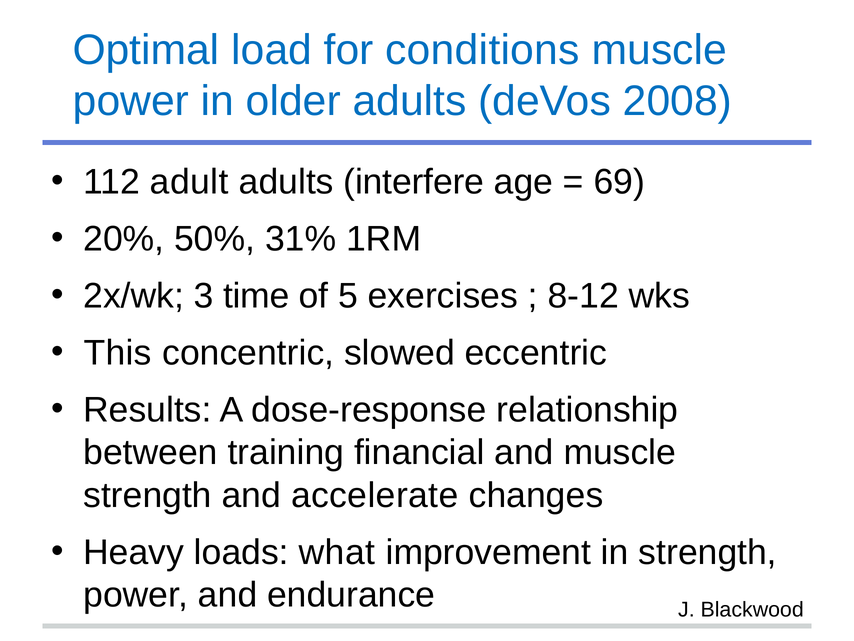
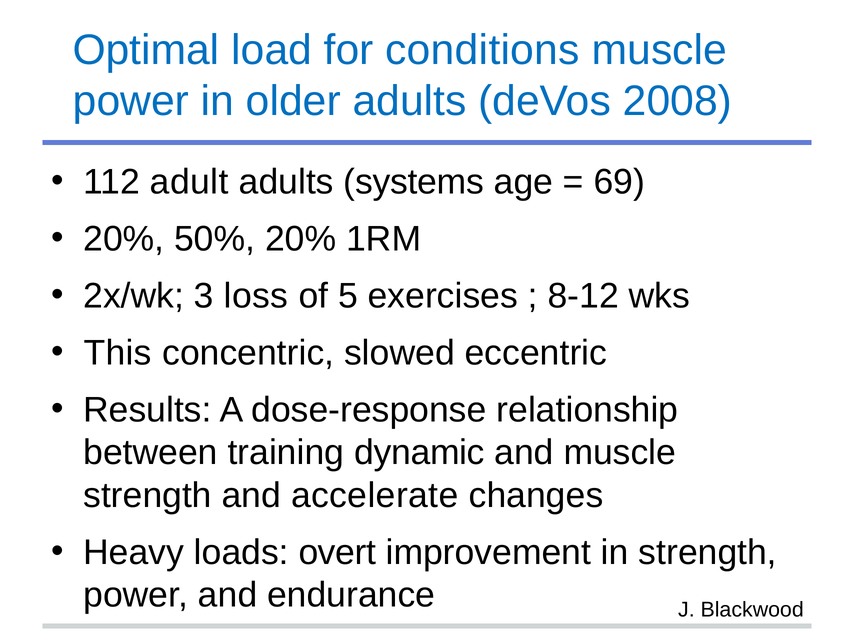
interfere: interfere -> systems (414, 182)
50% 31%: 31% -> 20% (301, 239)
time: time -> loss (256, 296)
financial: financial -> dynamic (419, 452)
what: what -> overt (337, 552)
